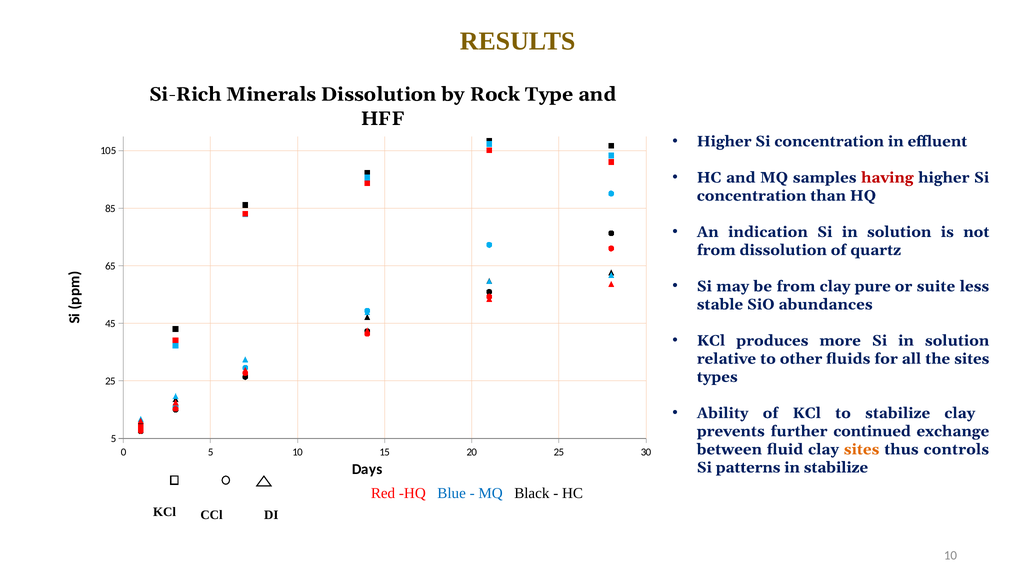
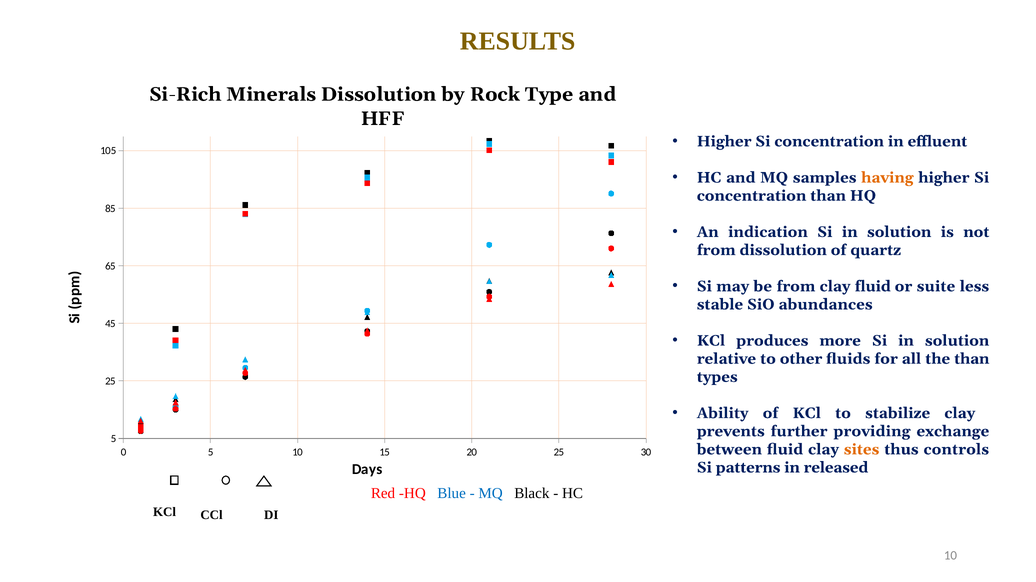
having colour: red -> orange (887, 178)
clay pure: pure -> fluid (873, 287)
the sites: sites -> than (972, 359)
continued: continued -> providing (872, 432)
in stabilize: stabilize -> released (836, 468)
